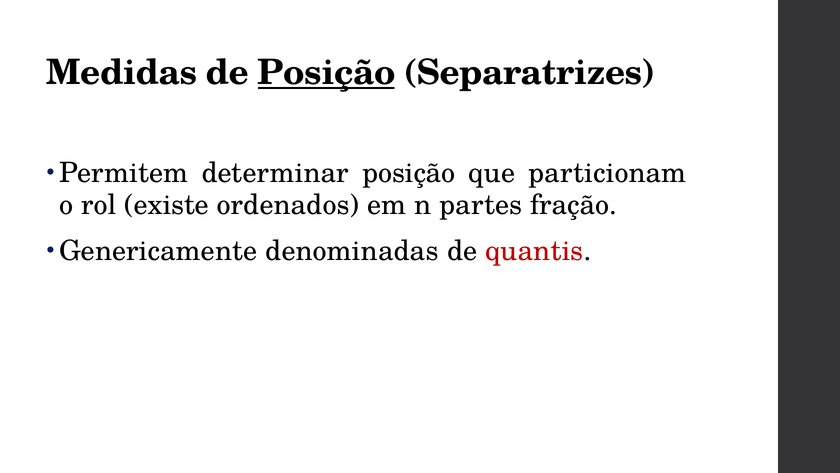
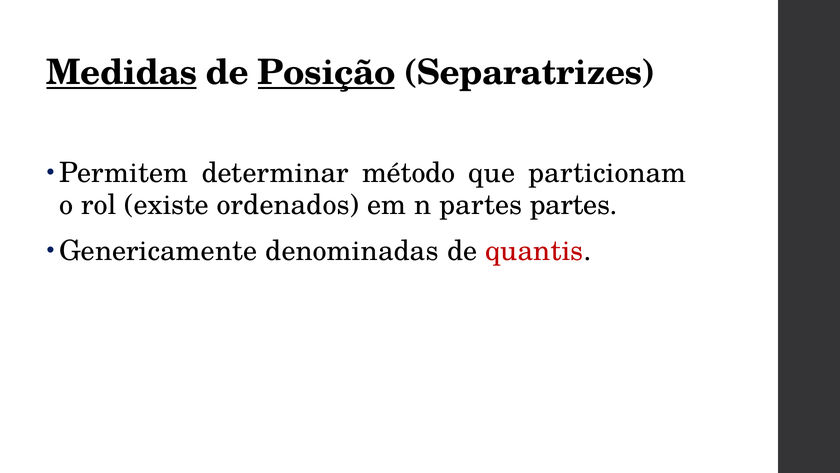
Medidas underline: none -> present (122, 73)
determinar posição: posição -> método (409, 173)
partes fração: fração -> partes (574, 205)
